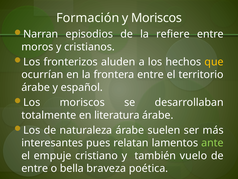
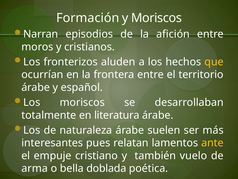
refiere: refiere -> afición (173, 34)
ante colour: light green -> yellow (212, 143)
entre: entre -> arma (35, 168)
braveza: braveza -> doblada (106, 168)
